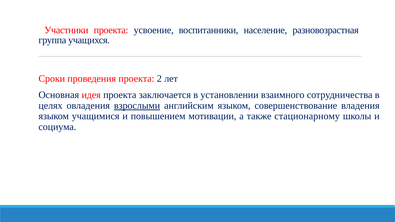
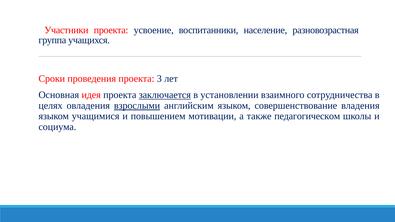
2: 2 -> 3 (159, 79)
заключается underline: none -> present (165, 95)
стационарному: стационарному -> педагогическом (307, 116)
